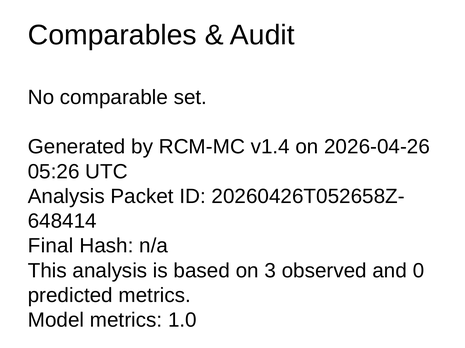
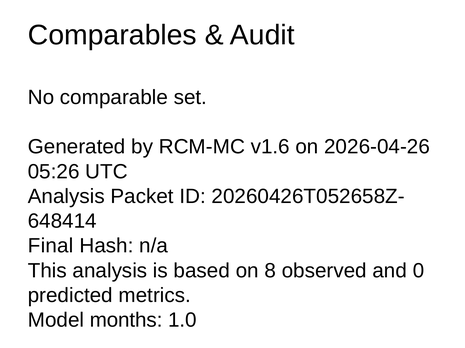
v1.4: v1.4 -> v1.6 (270, 147)
3: 3 -> 8 (270, 271)
Model metrics: metrics -> months (126, 321)
